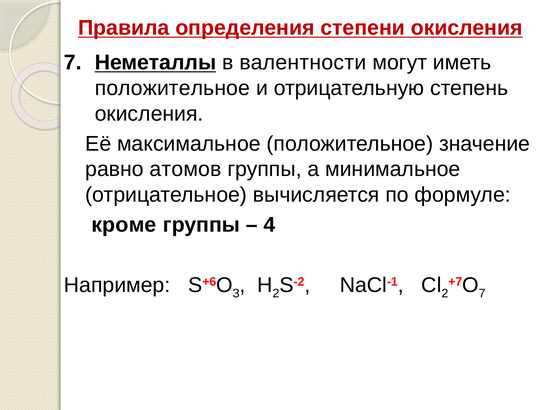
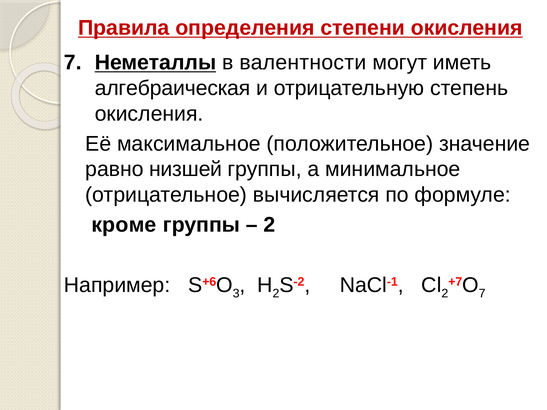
положительное: положительное -> алгебраическая (173, 88)
атомов: атомов -> низшей (186, 169)
4: 4 -> 2 (270, 225)
